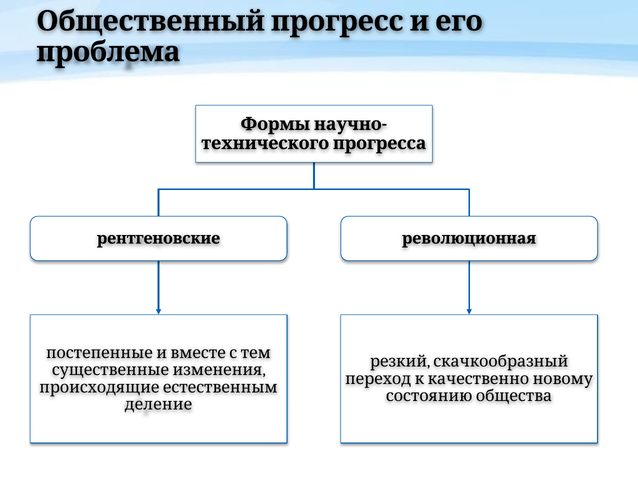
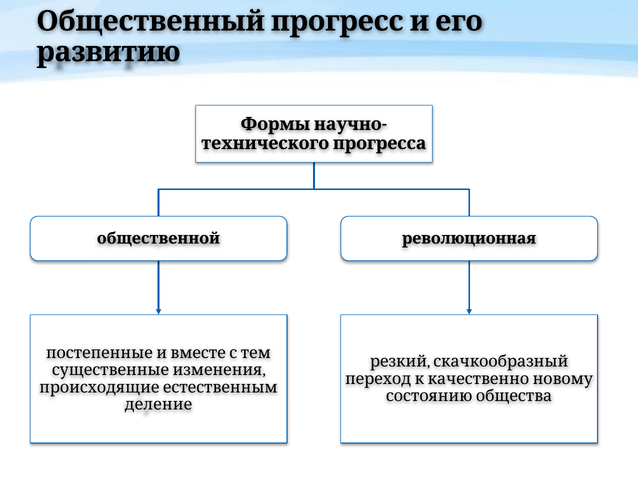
проблема: проблема -> развитию (108, 52)
рентгеновские: рентгеновские -> общественной (158, 238)
